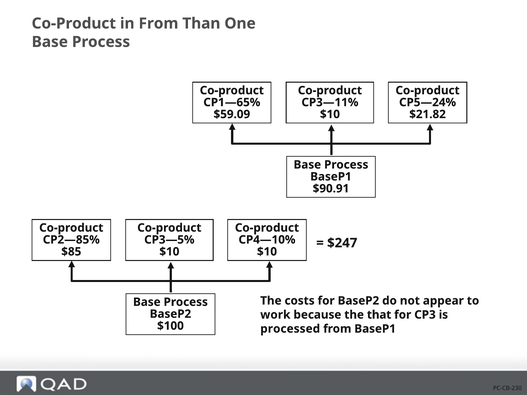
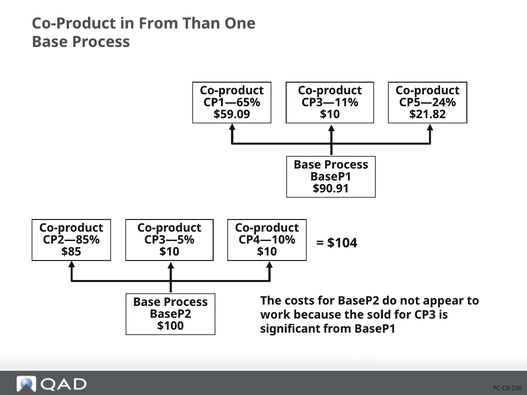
$247: $247 -> $104 (342, 243)
that: that -> sold (379, 315)
processed: processed -> significant (290, 329)
